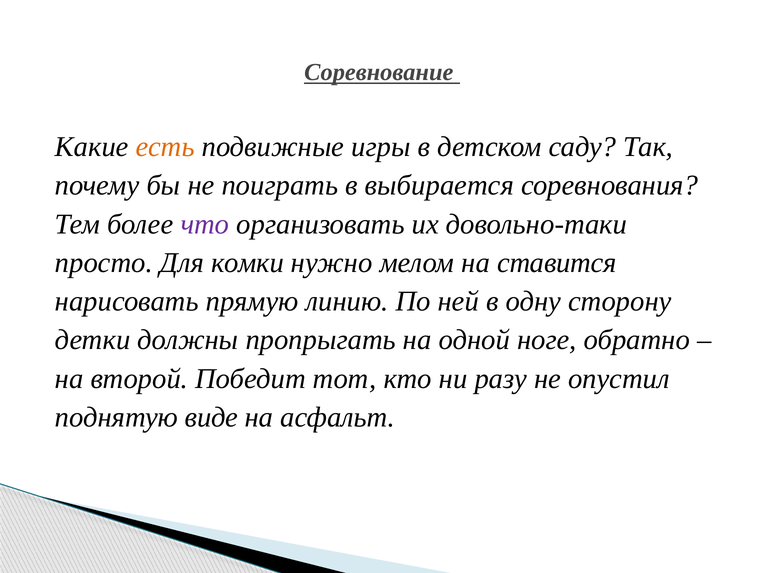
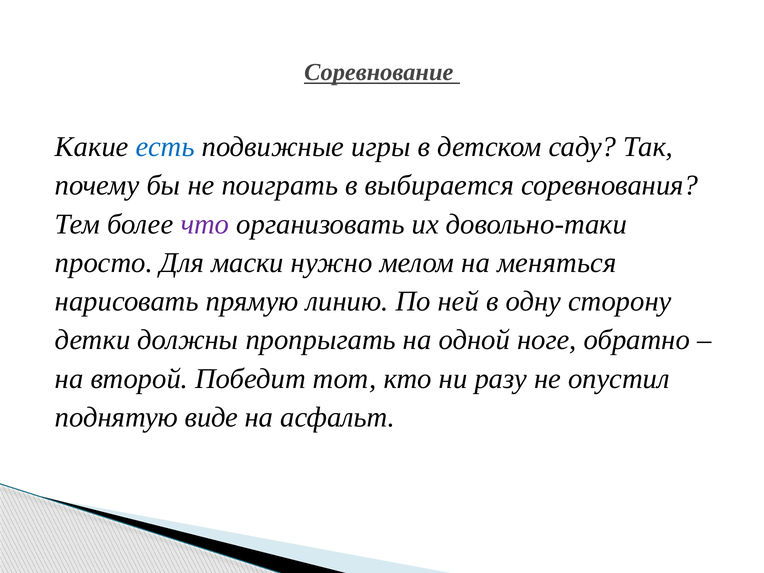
есть colour: orange -> blue (165, 147)
комки: комки -> маски (247, 263)
ставится: ставится -> меняться (557, 263)
